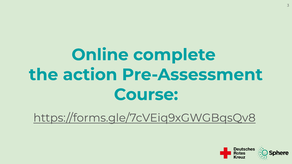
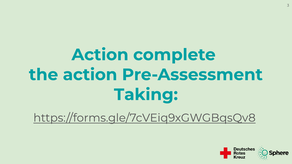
Online: Online -> Action (100, 55)
Course: Course -> Taking (146, 95)
